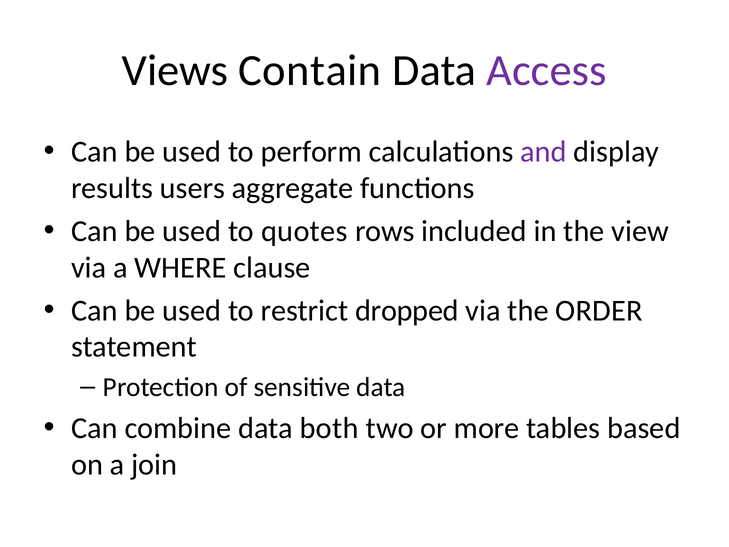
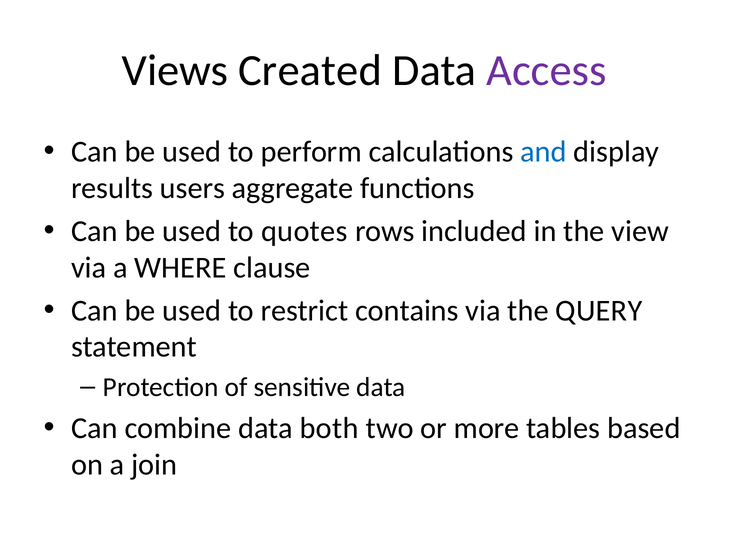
Contain: Contain -> Created (310, 71)
and colour: purple -> blue (543, 152)
dropped: dropped -> contains (407, 310)
ORDER: ORDER -> QUERY (599, 310)
